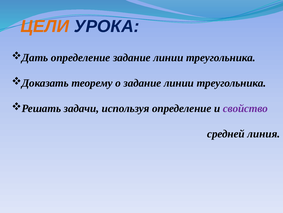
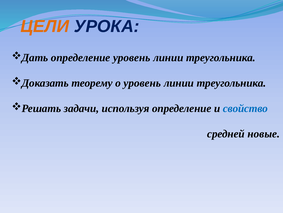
определение задание: задание -> уровень (132, 57)
о задание: задание -> уровень (142, 83)
свойство colour: purple -> blue (245, 108)
линия: линия -> новые (264, 133)
